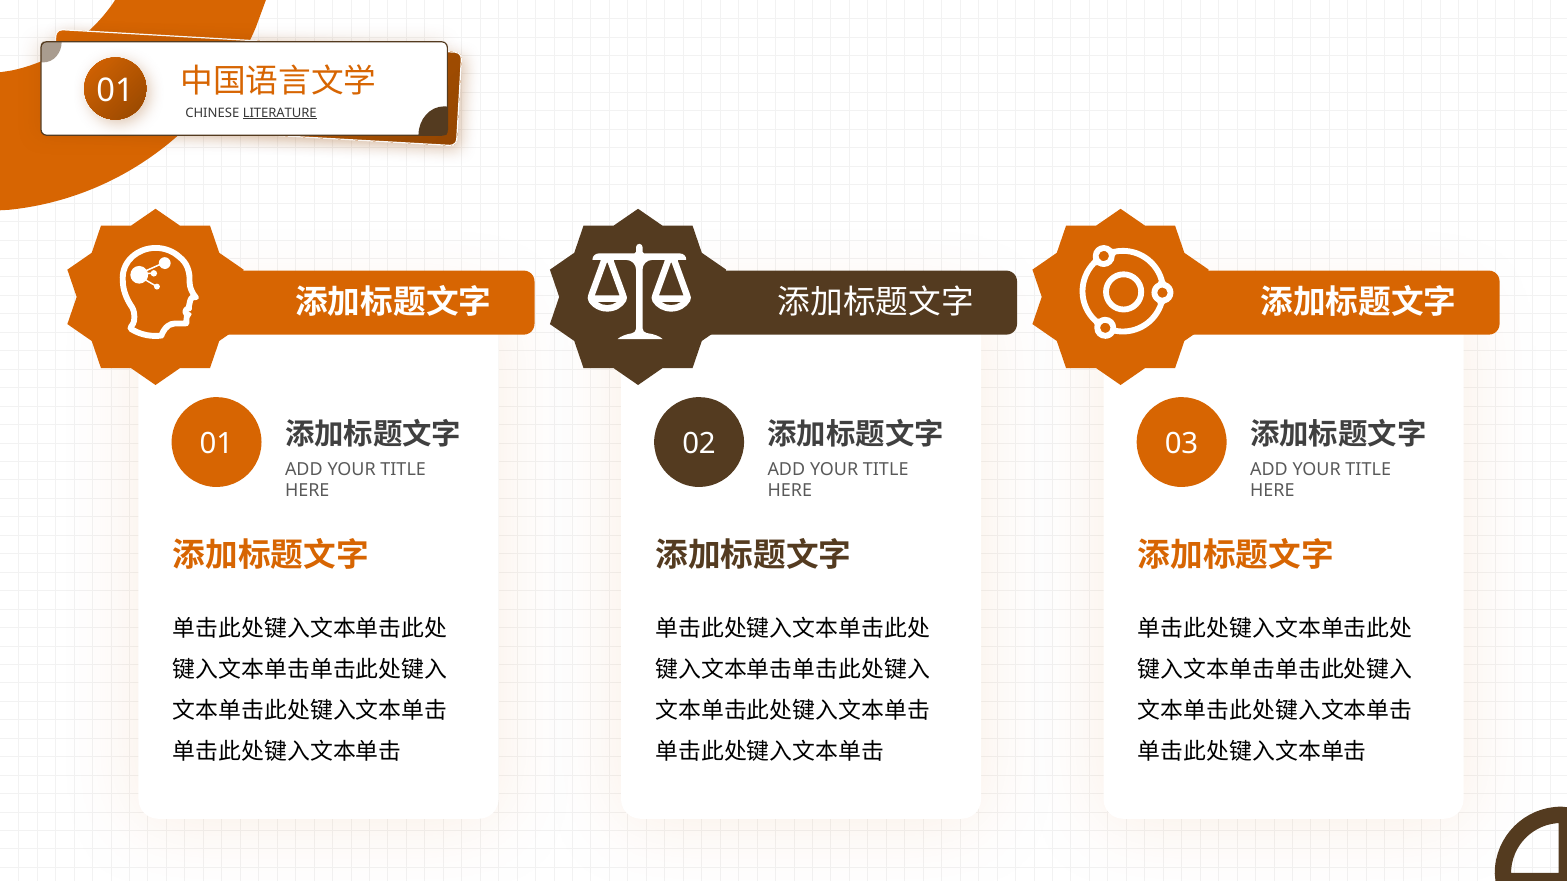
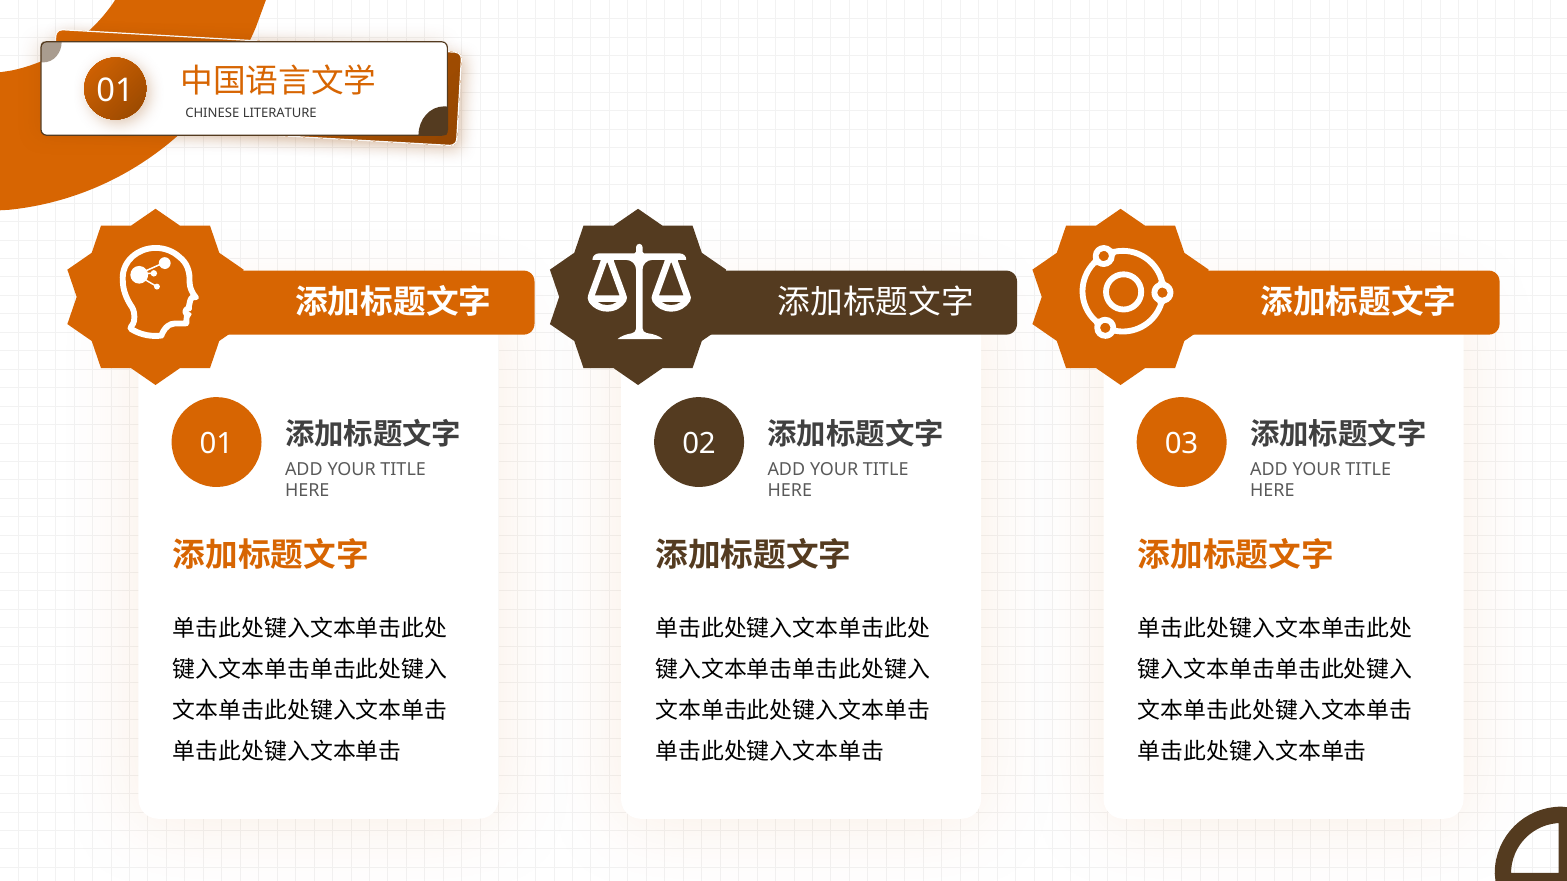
LITERATURE underline: present -> none (280, 113)
